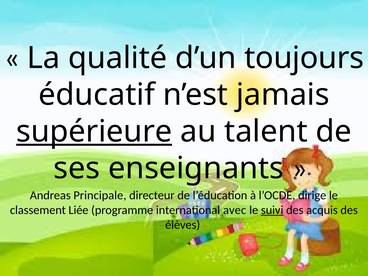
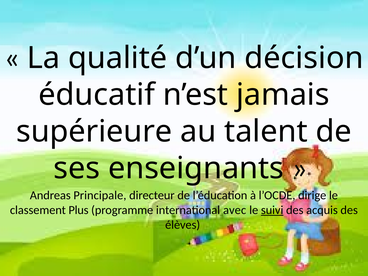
toujours: toujours -> décision (304, 58)
supérieure underline: present -> none (94, 132)
Liée: Liée -> Plus (79, 210)
